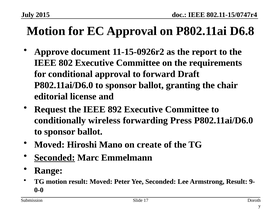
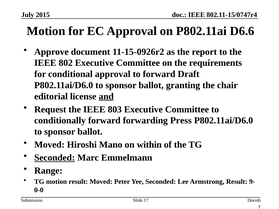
D6.8: D6.8 -> D6.6 (242, 31)
and underline: none -> present (106, 96)
892: 892 -> 803 (115, 109)
conditionally wireless: wireless -> forward (104, 121)
create: create -> within (149, 145)
